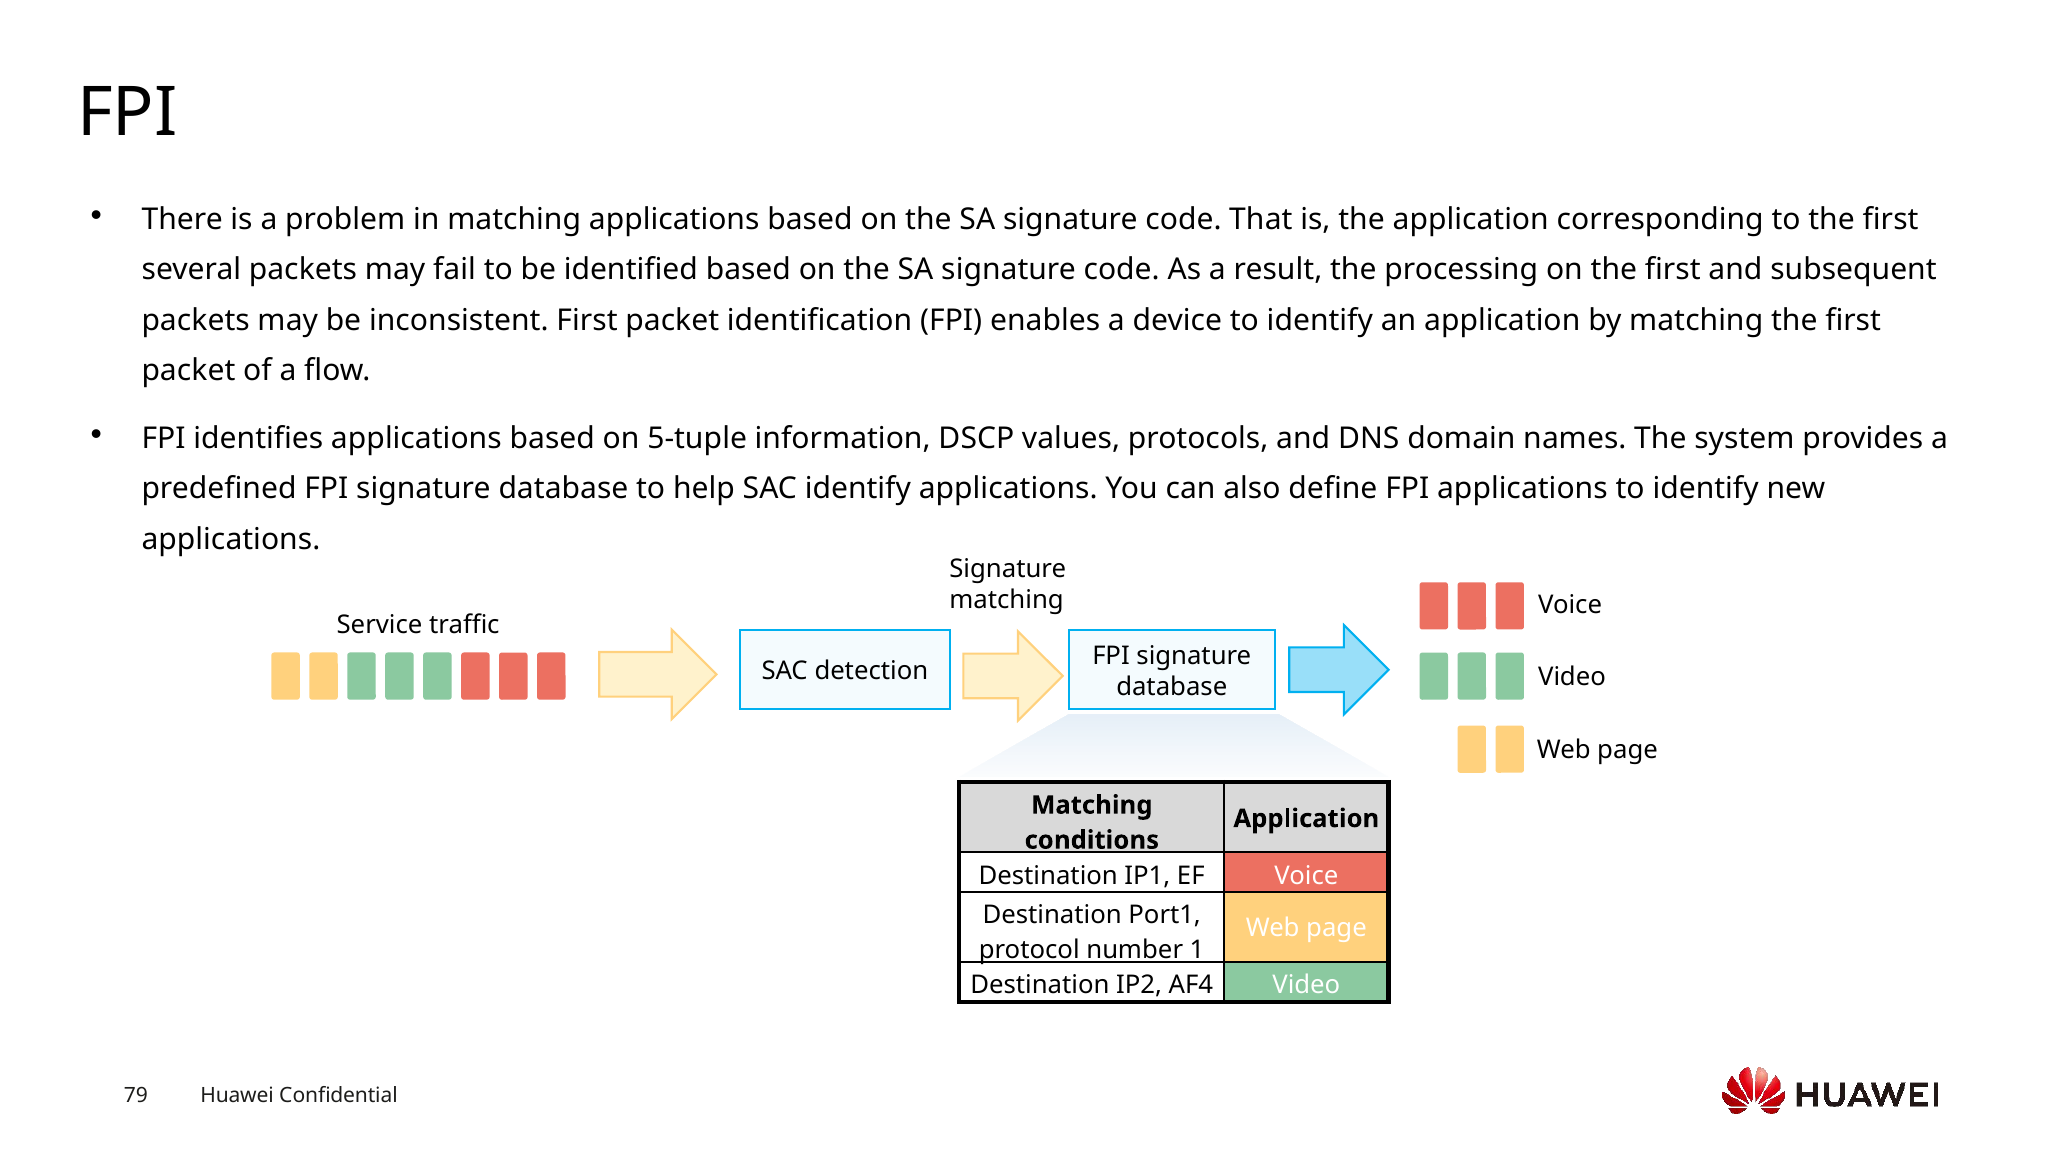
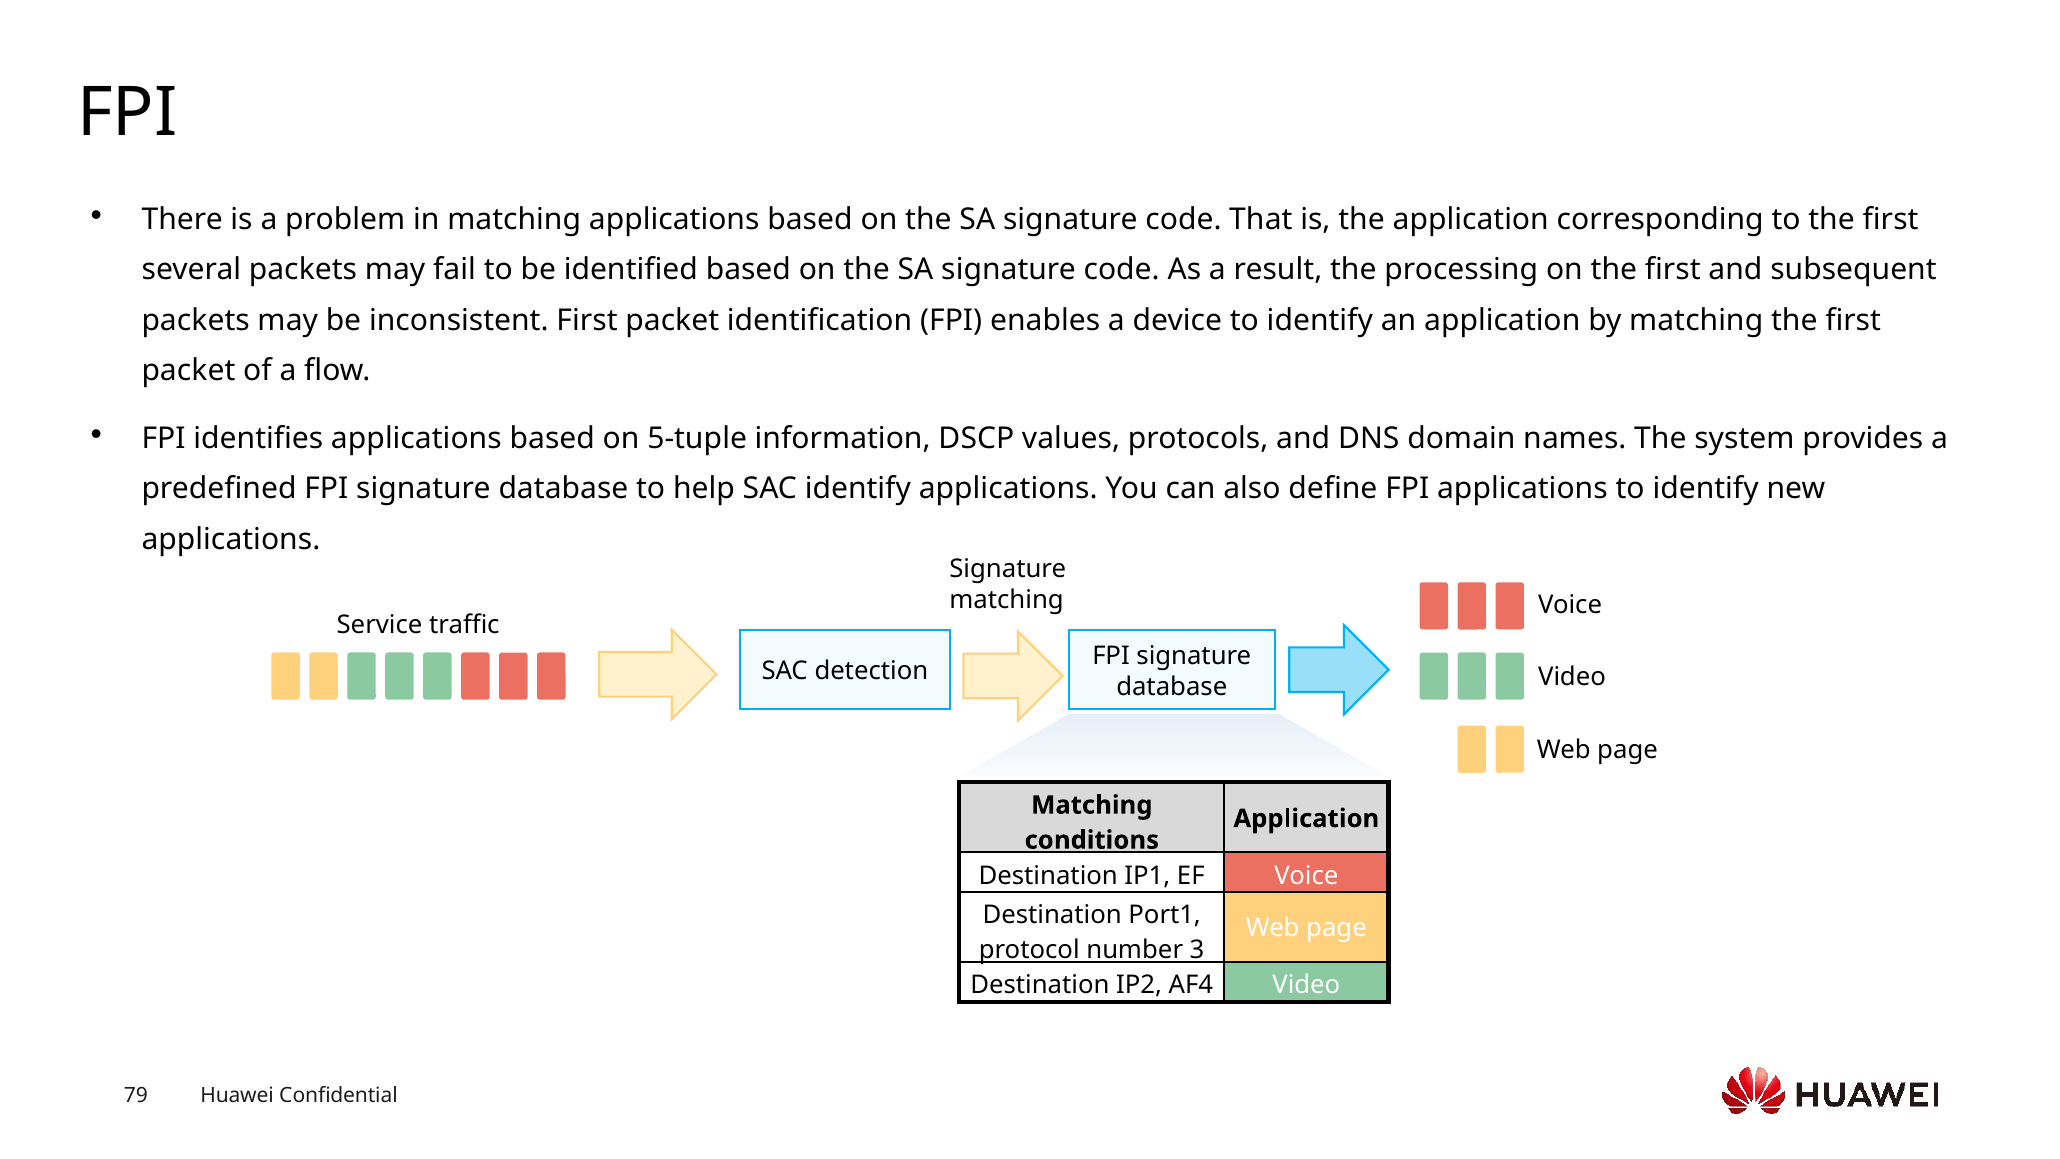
1: 1 -> 3 (1197, 950)
